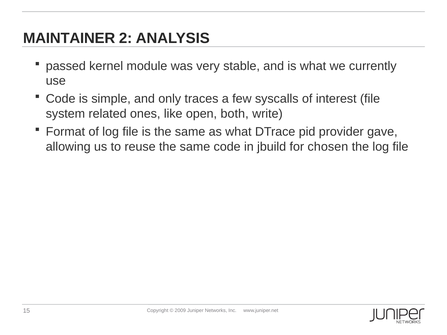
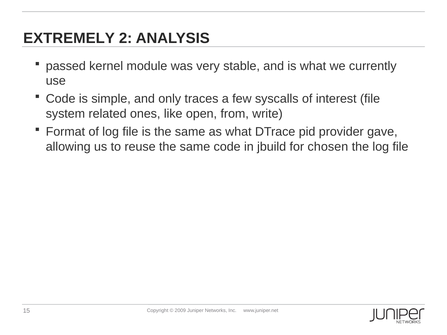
MAINTAINER: MAINTAINER -> EXTREMELY (69, 38)
both: both -> from (235, 114)
